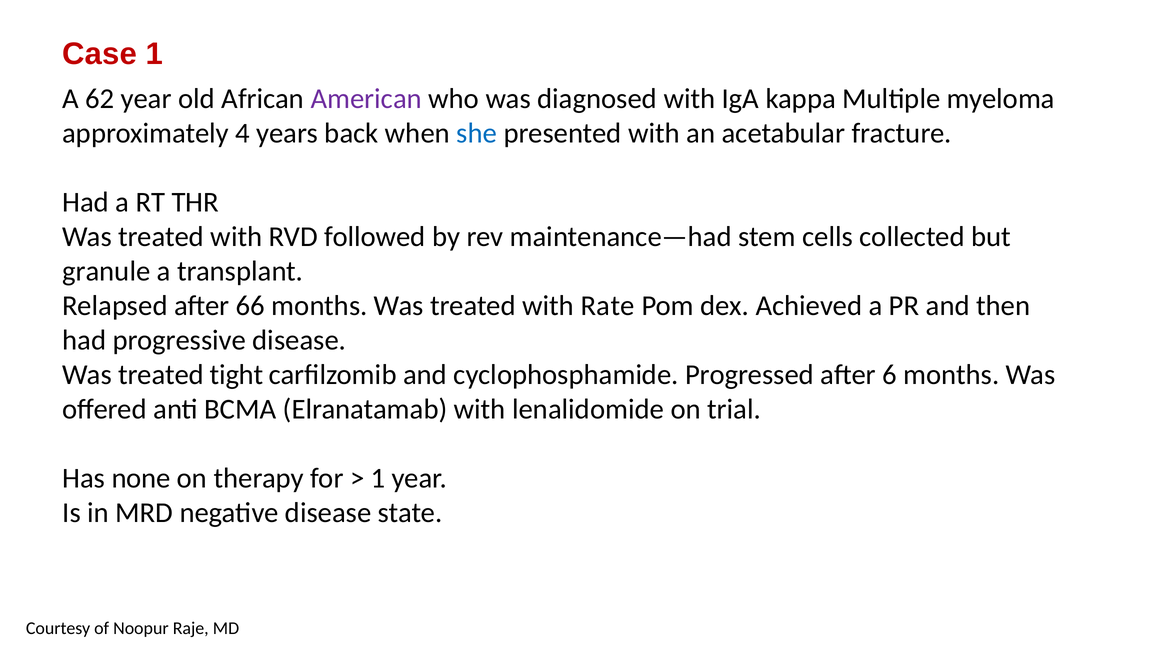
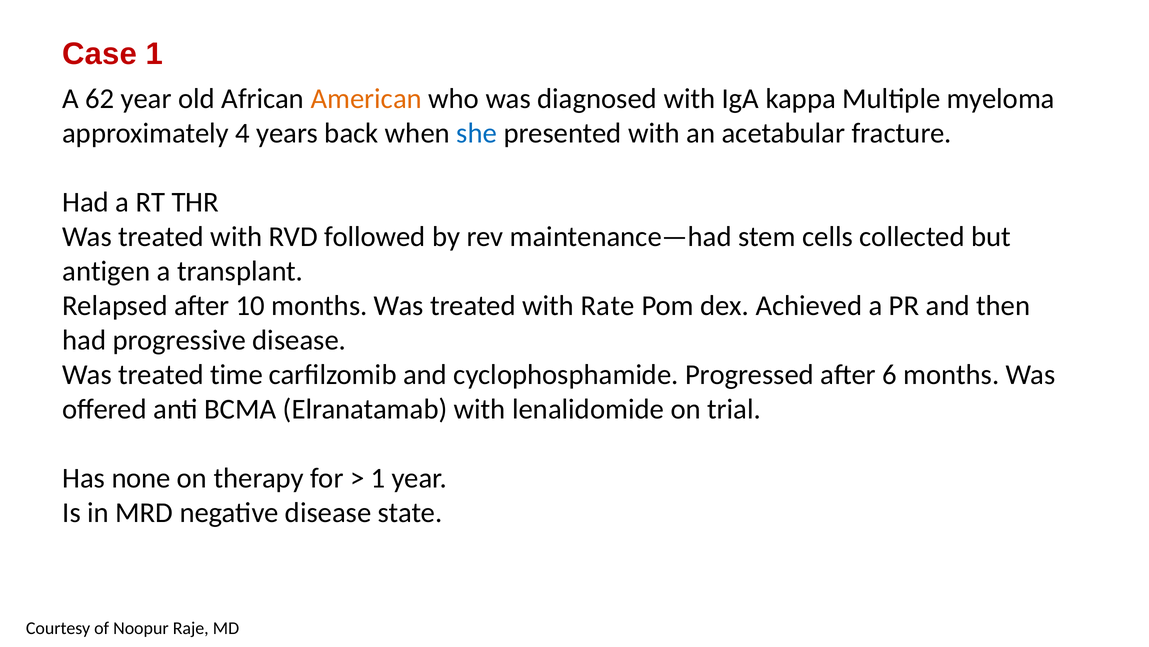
American colour: purple -> orange (366, 99)
granule: granule -> antigen (106, 271)
66: 66 -> 10 (250, 305)
tight: tight -> time (237, 374)
